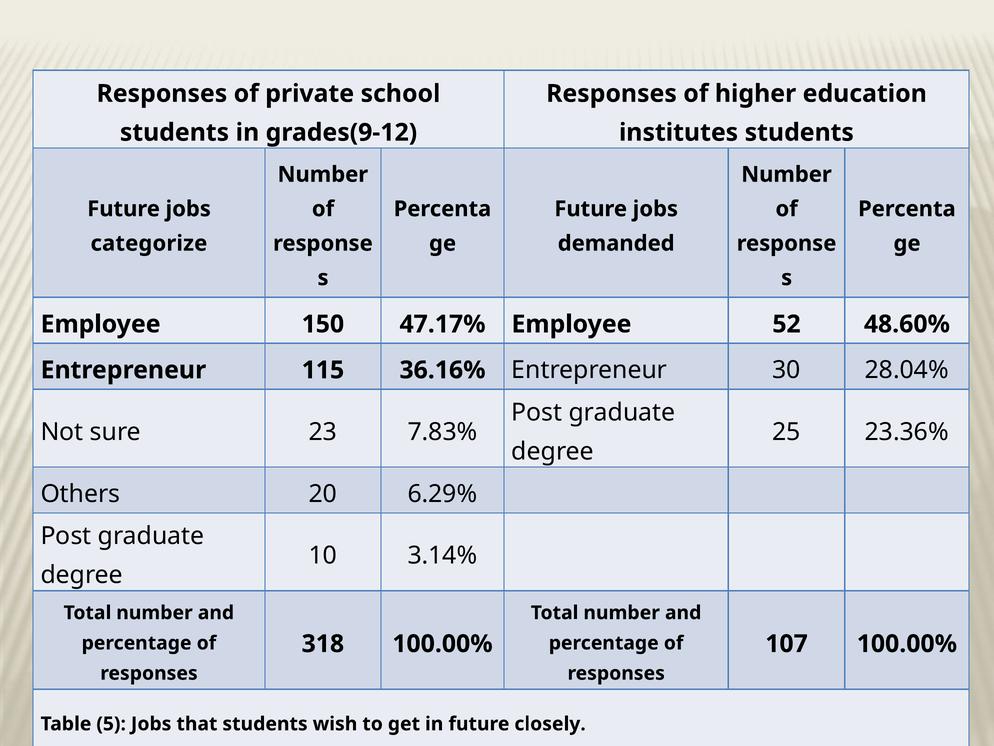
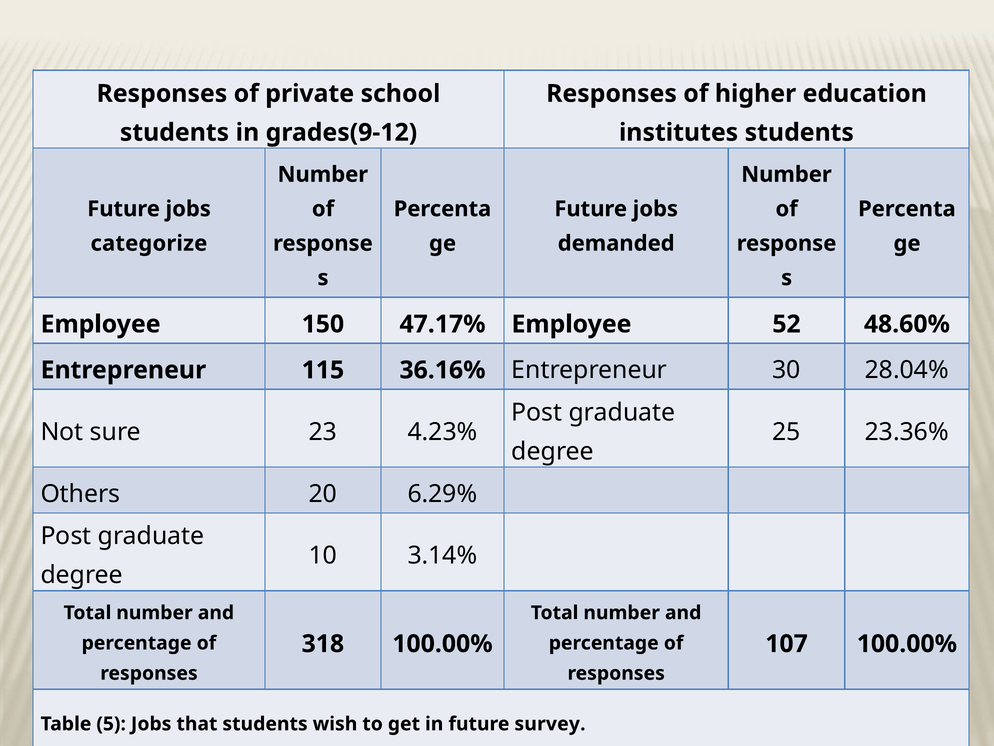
7.83%: 7.83% -> 4.23% (442, 432)
closely: closely -> survey (550, 723)
